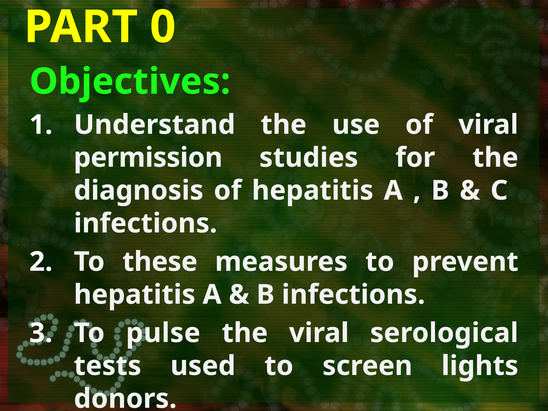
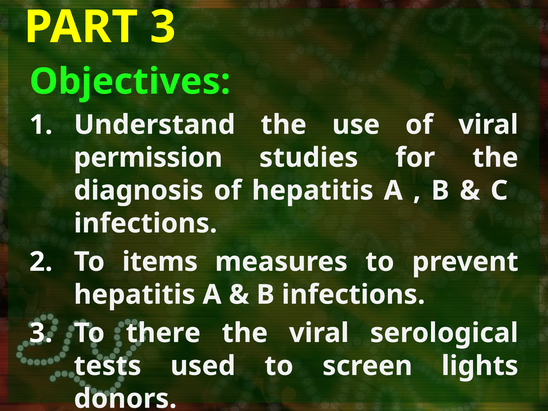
PART 0: 0 -> 3 (163, 27)
these: these -> items (160, 262)
pulse: pulse -> there (163, 333)
